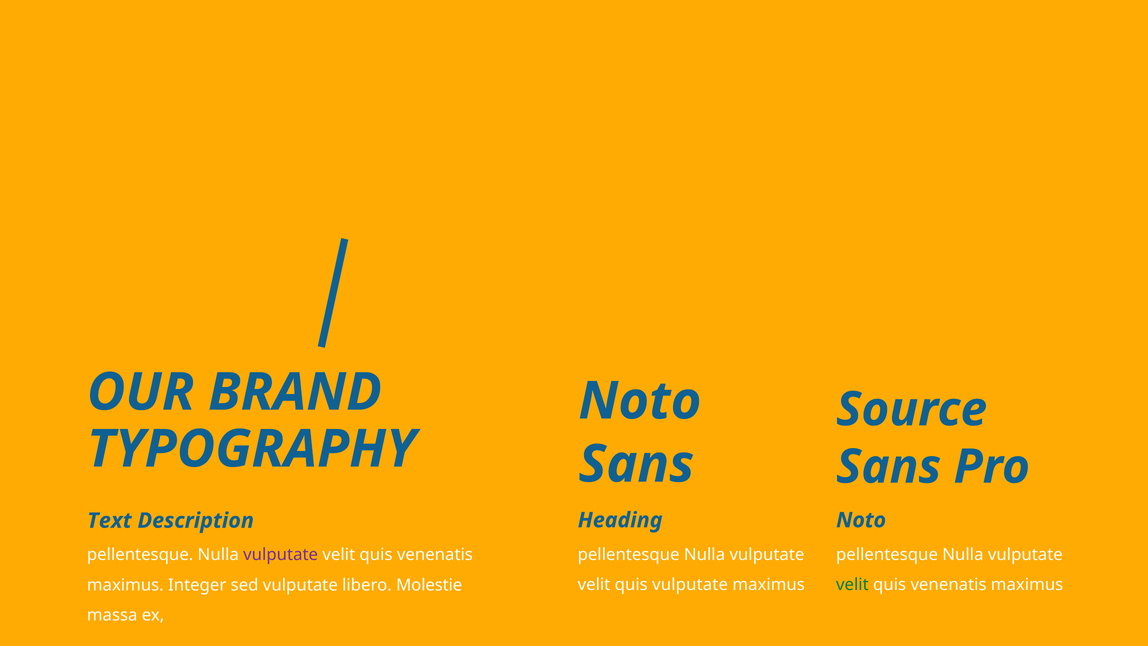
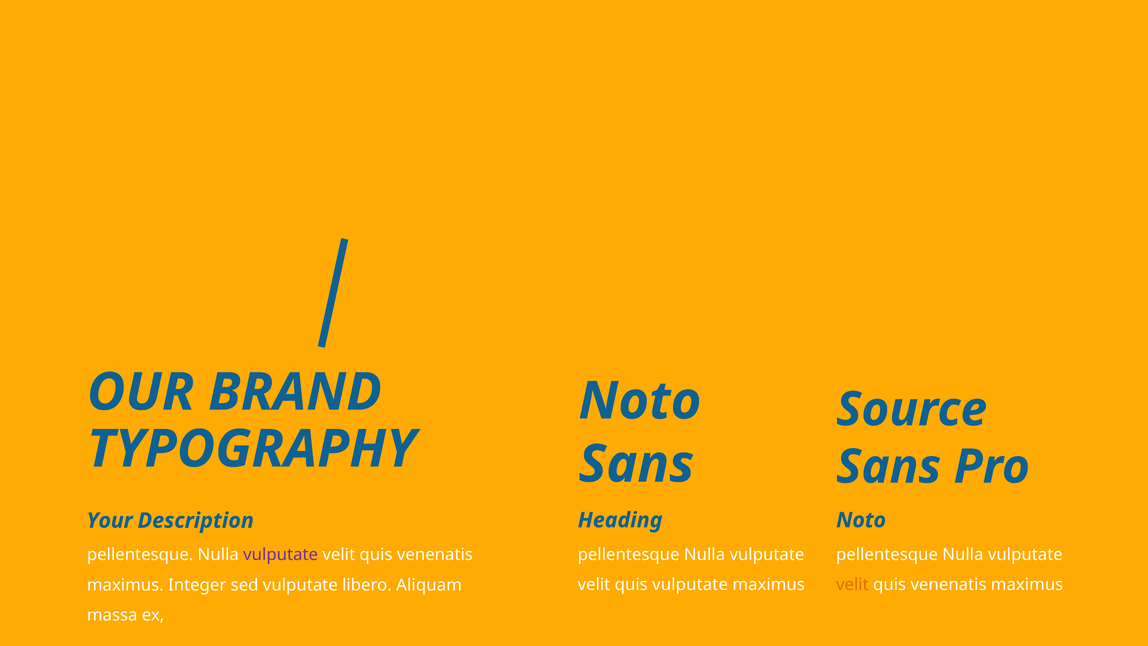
Text: Text -> Your (110, 520)
velit colour: green -> orange (852, 584)
Molestie: Molestie -> Aliquam (429, 585)
